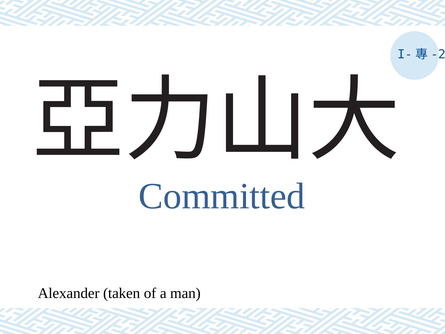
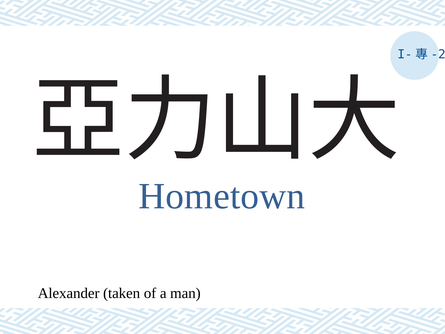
Committed: Committed -> Hometown (222, 196)
